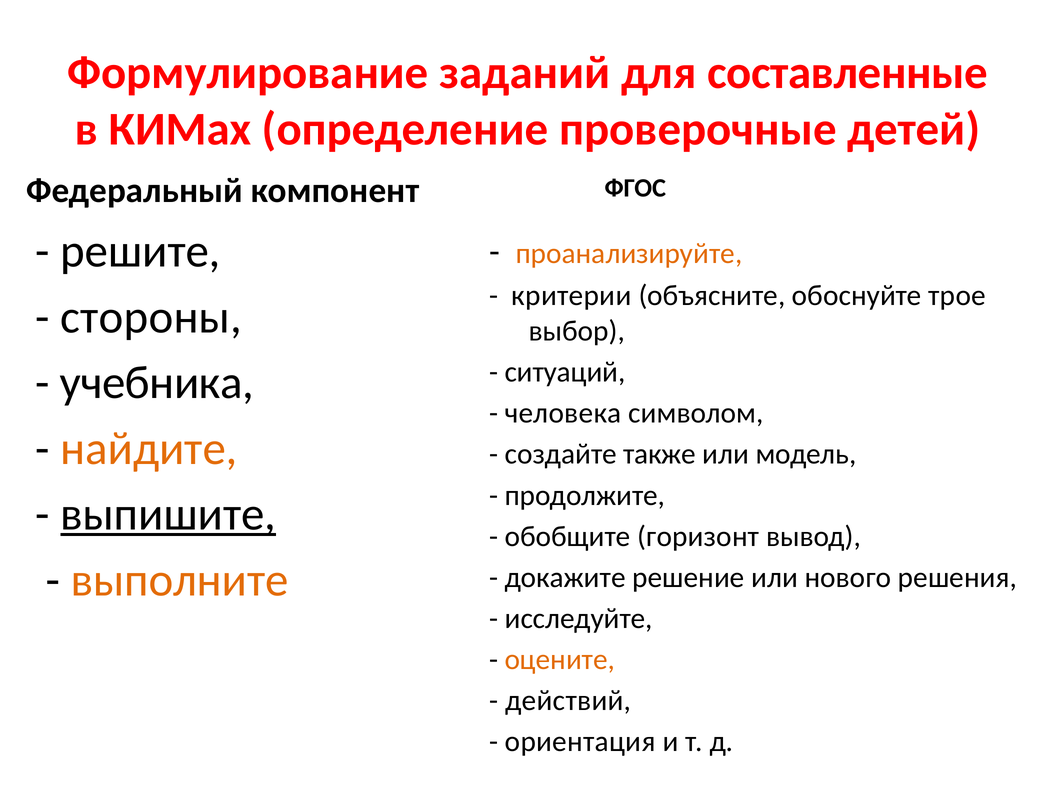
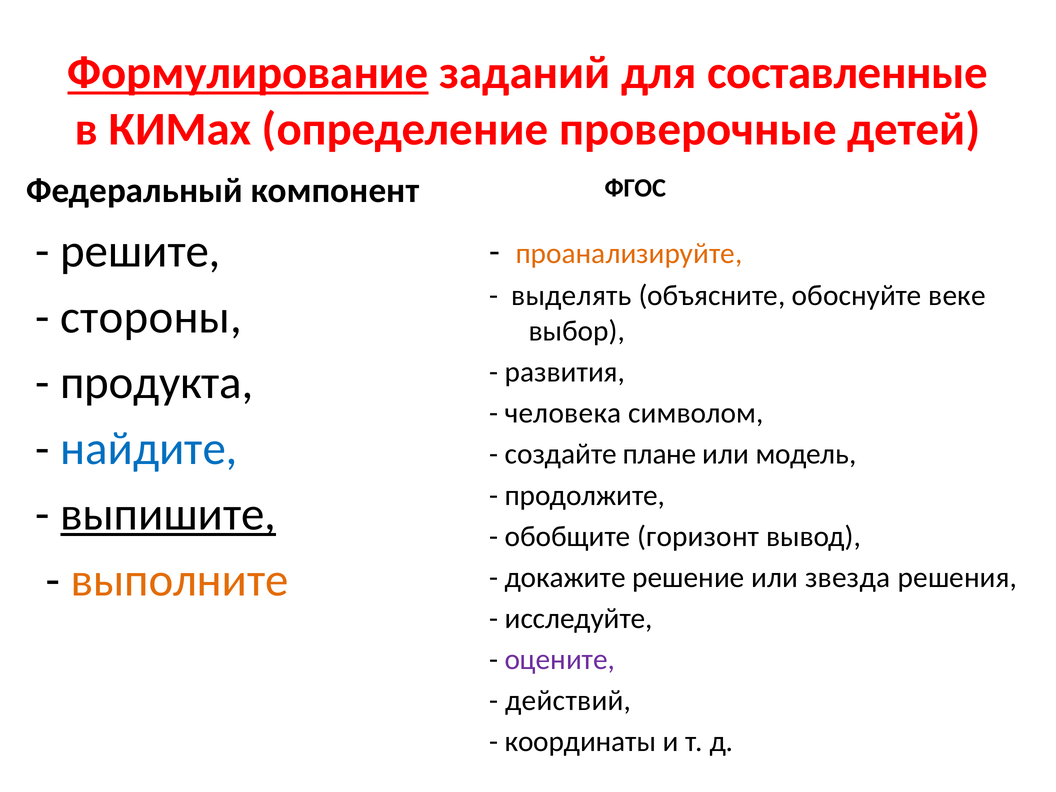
Формулирование underline: none -> present (248, 73)
критерии: критерии -> выделять (571, 296)
трое: трое -> веке (957, 296)
ситуаций: ситуаций -> развития (565, 372)
учебника: учебника -> продукта (157, 383)
найдите colour: orange -> blue (149, 449)
также: также -> плане (660, 454)
нового: нового -> звезда (848, 577)
оцените colour: orange -> purple (560, 660)
ориентация: ориентация -> координаты (580, 742)
